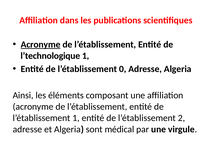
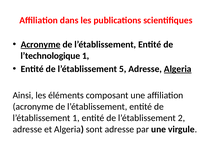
0: 0 -> 5 (123, 69)
Algeria underline: none -> present (178, 69)
sont médical: médical -> adresse (119, 129)
